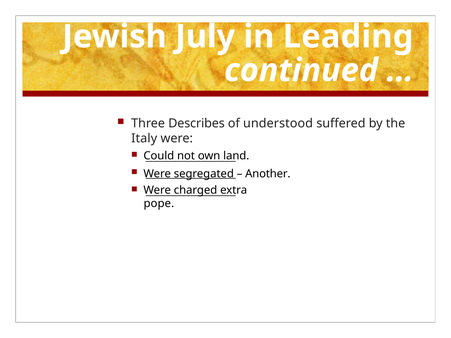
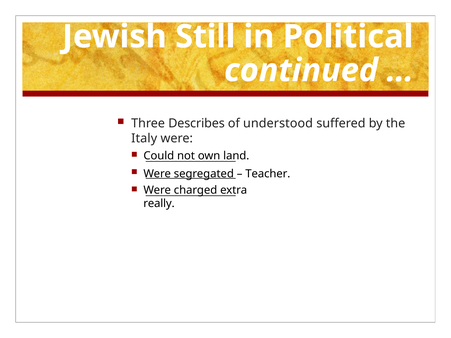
July: July -> Still (205, 37)
Leading: Leading -> Political (348, 37)
Another: Another -> Teacher (268, 174)
pope: pope -> really (159, 204)
